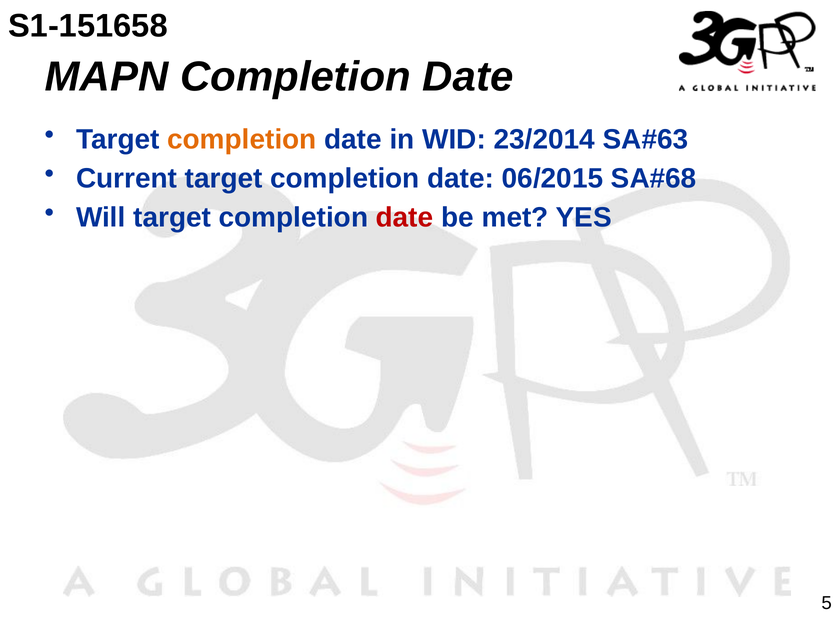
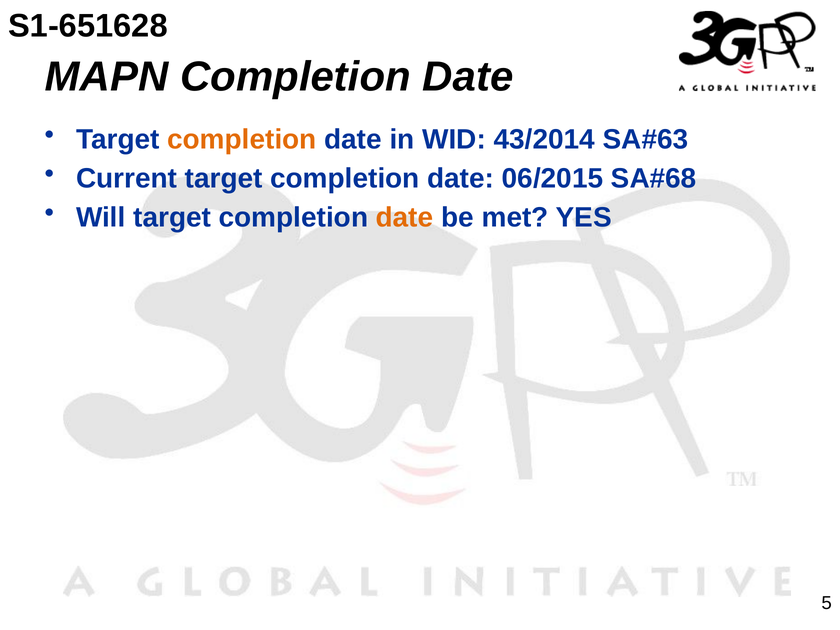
S1-151658: S1-151658 -> S1-651628 (88, 26)
23/2014: 23/2014 -> 43/2014 (544, 139)
date colour: red -> orange (405, 218)
